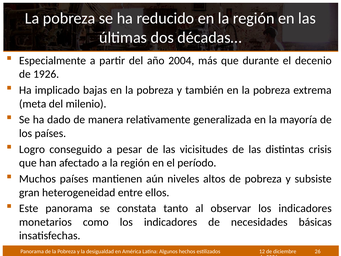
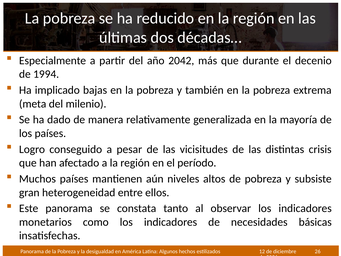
2004: 2004 -> 2042 (181, 60)
1926: 1926 -> 1994 (46, 74)
